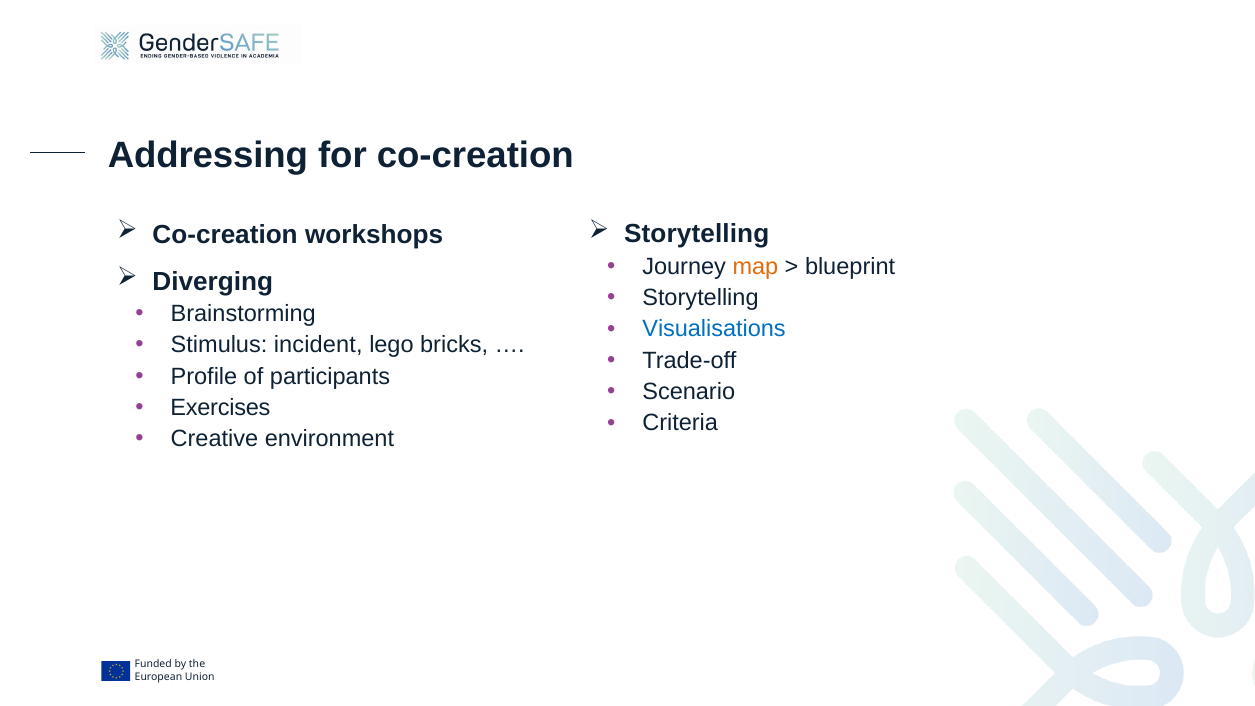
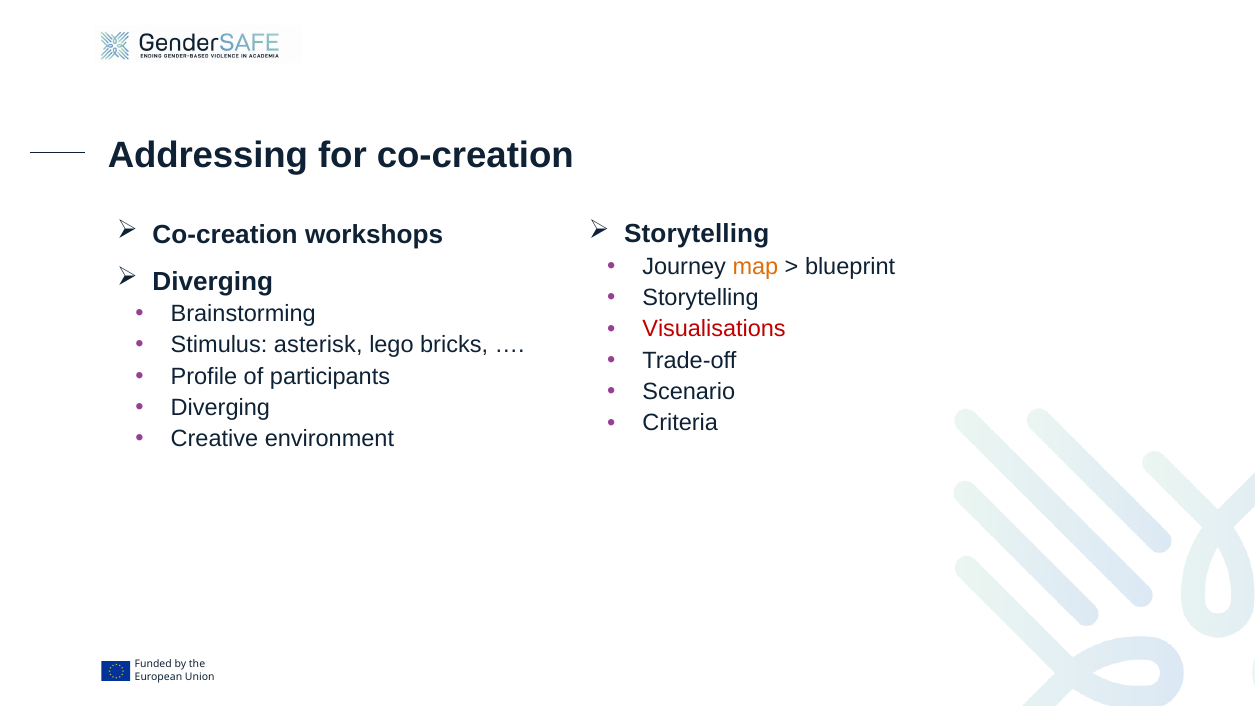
Visualisations colour: blue -> red (714, 329)
incident: incident -> asterisk (318, 345)
Exercises: Exercises -> Diverging (220, 408)
